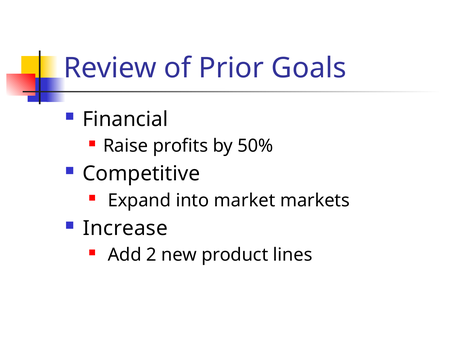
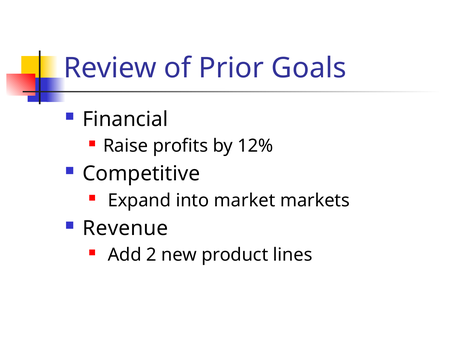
50%: 50% -> 12% (255, 146)
Increase: Increase -> Revenue (125, 228)
